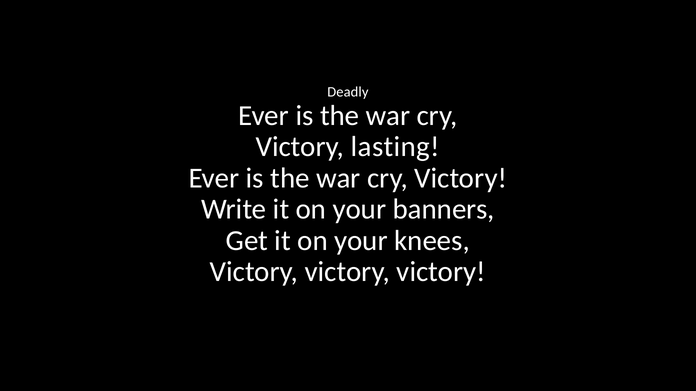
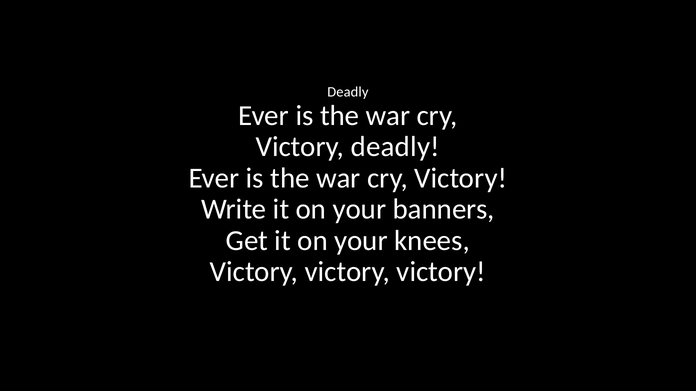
Victory lasting: lasting -> deadly (395, 147)
